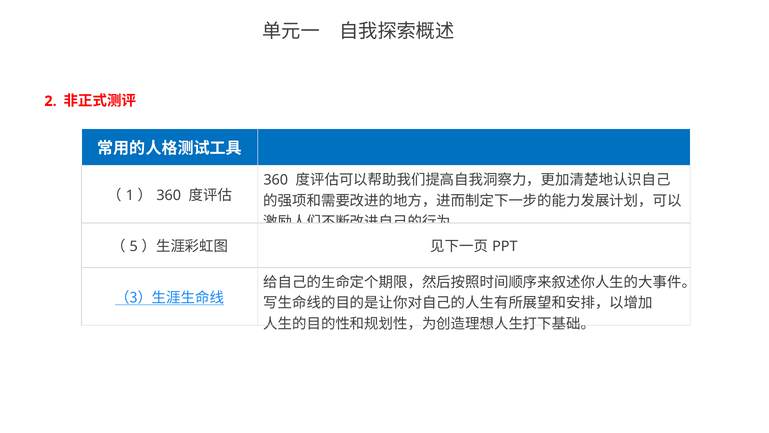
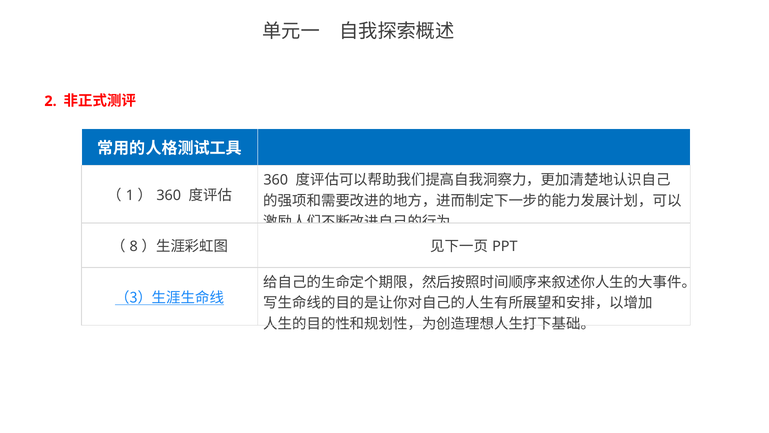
5: 5 -> 8 (134, 246)
